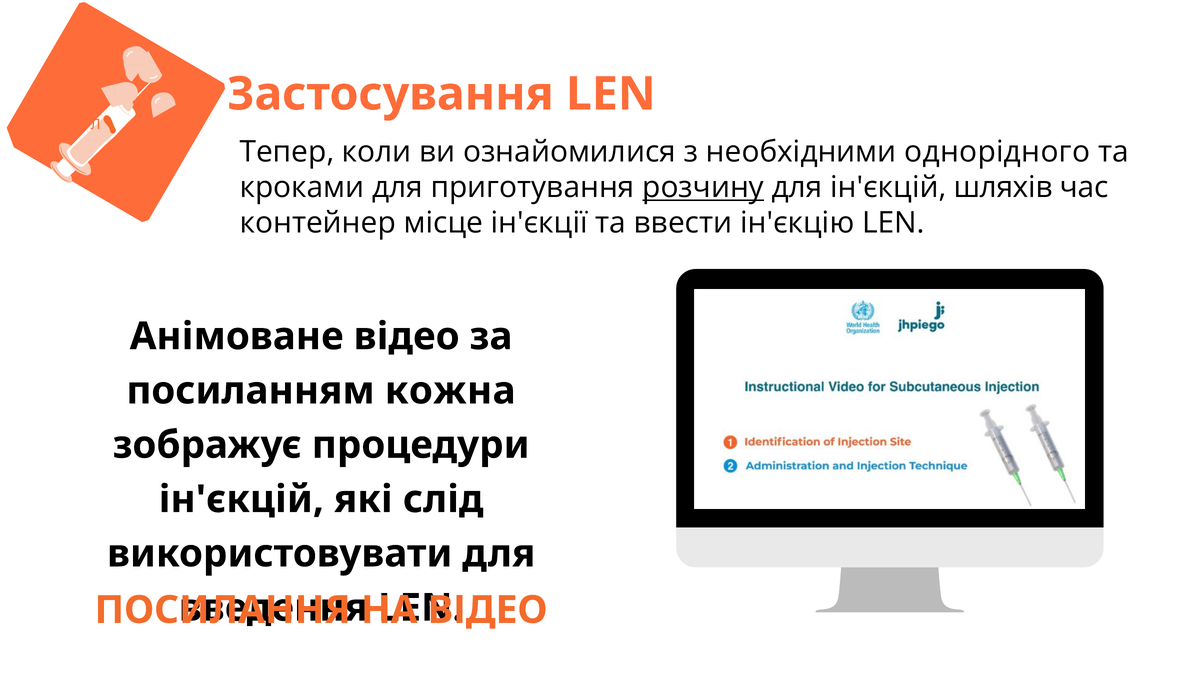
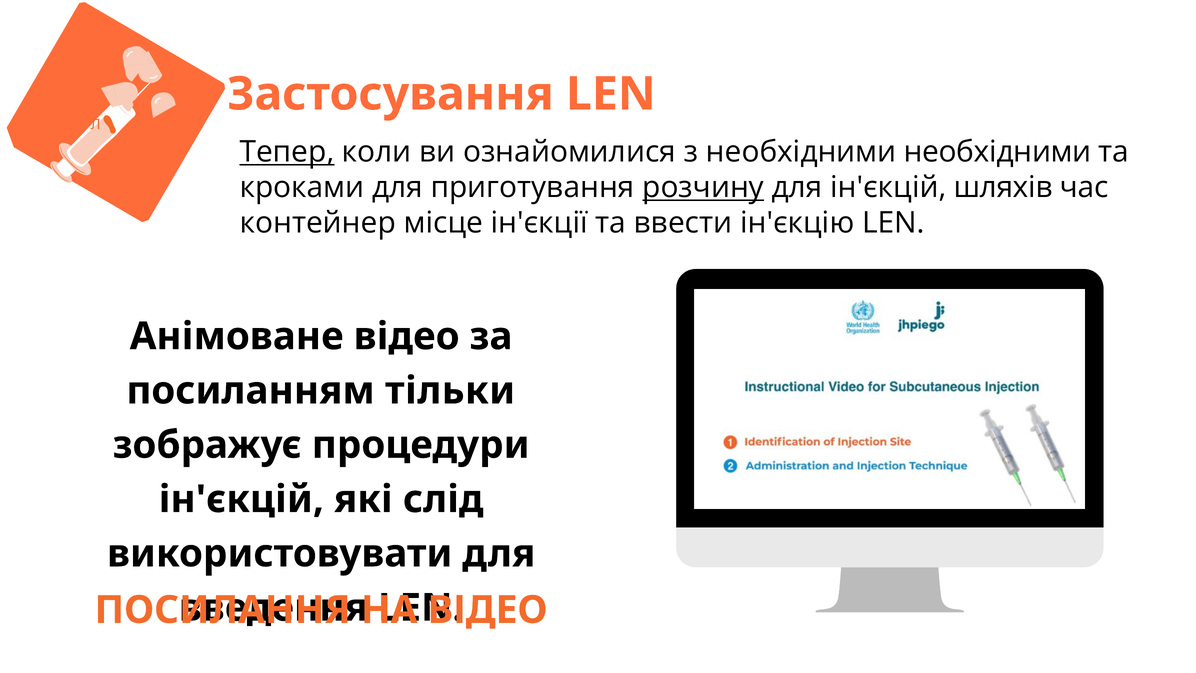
Тепер underline: none -> present (287, 152)
необхідними однорідного: однорідного -> необхідними (998, 152)
кожна: кожна -> тільки (450, 391)
